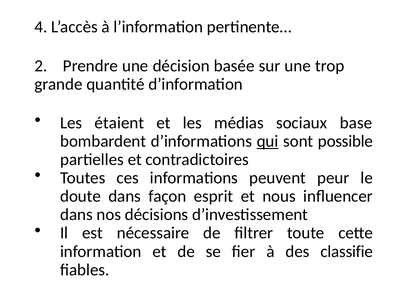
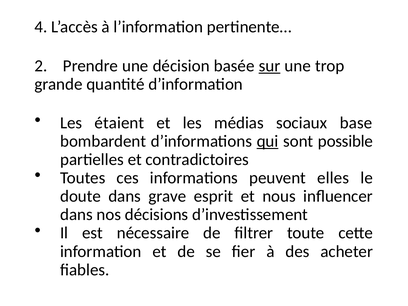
sur underline: none -> present (270, 66)
peur: peur -> elles (333, 178)
façon: façon -> grave (167, 196)
classifie: classifie -> acheter (347, 251)
